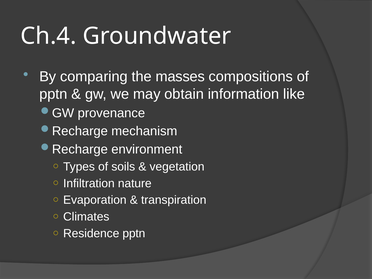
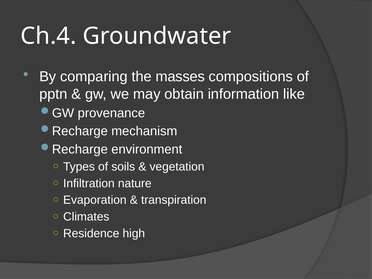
Residence pptn: pptn -> high (134, 234)
